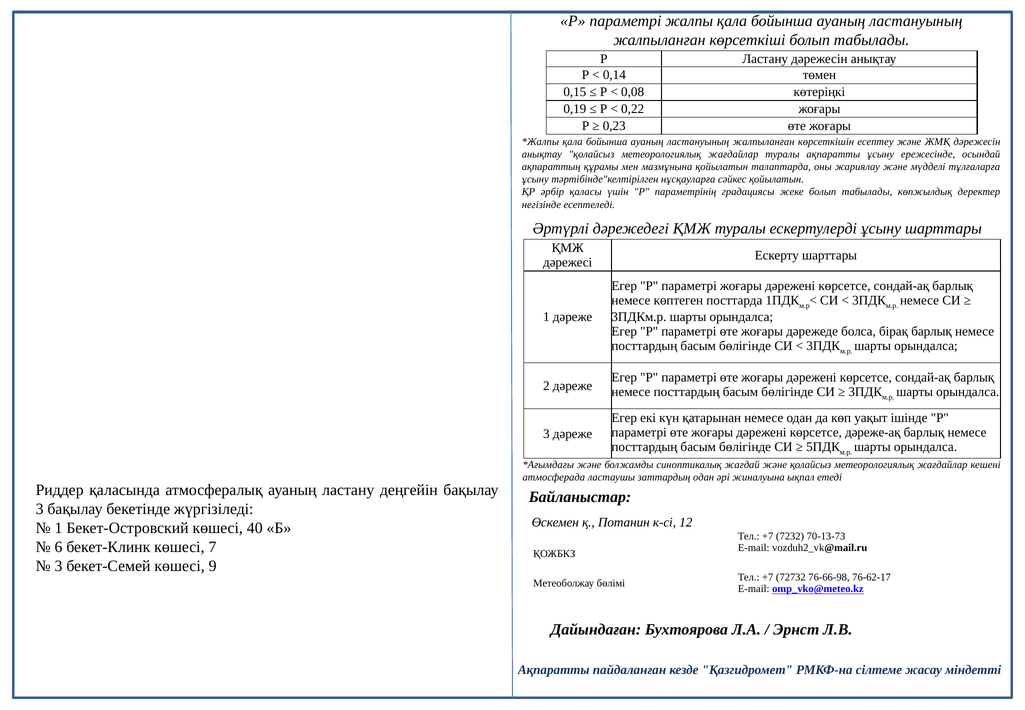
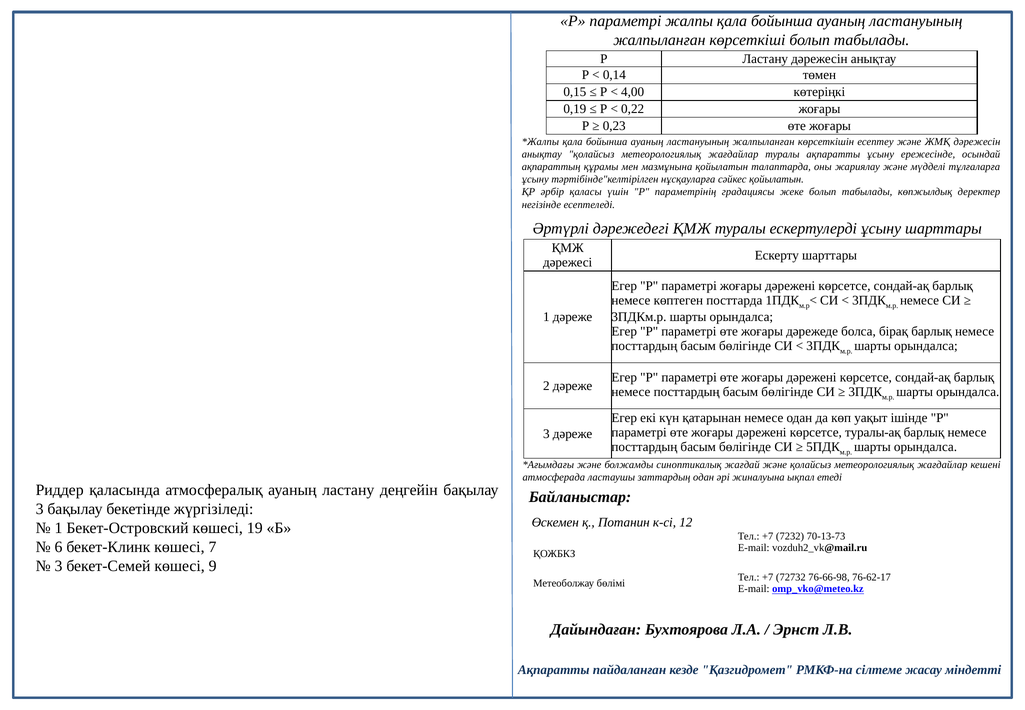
0,08: 0,08 -> 4,00 (633, 92)
дәреже-ақ: дәреже-ақ -> туралы-ақ (873, 432)
40: 40 -> 19 (255, 528)
